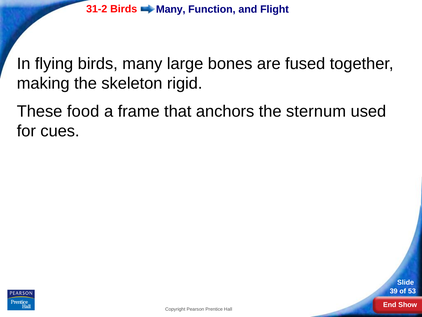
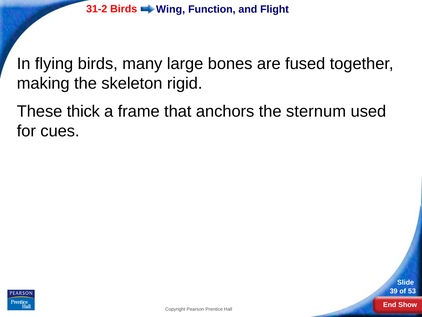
Many: Many -> Wing (171, 9)
food: food -> thick (83, 111)
